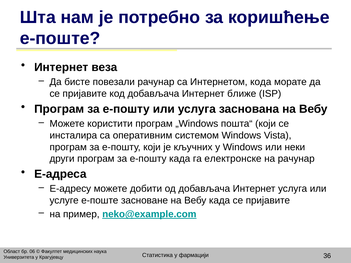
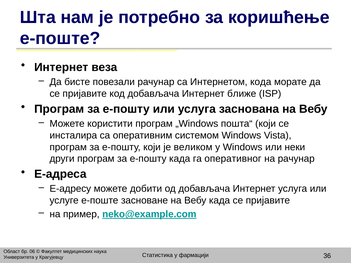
кључних: кључних -> великом (193, 147)
електронске: електронске -> оперативног (233, 159)
